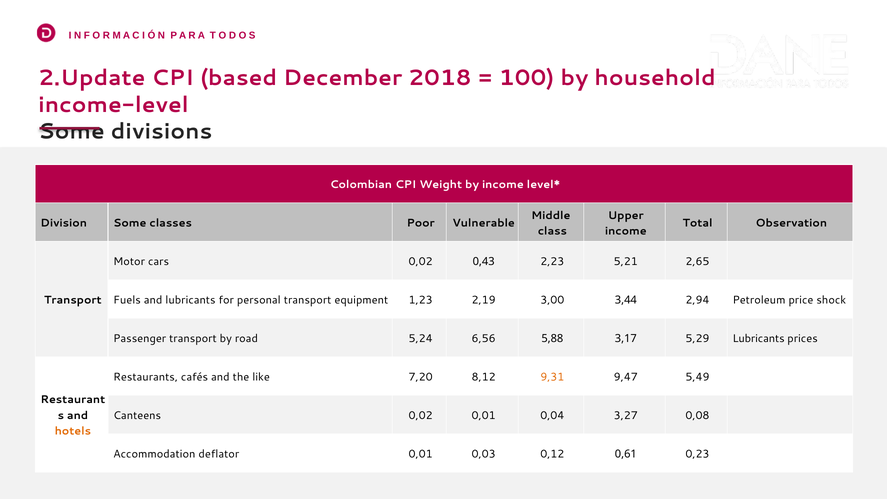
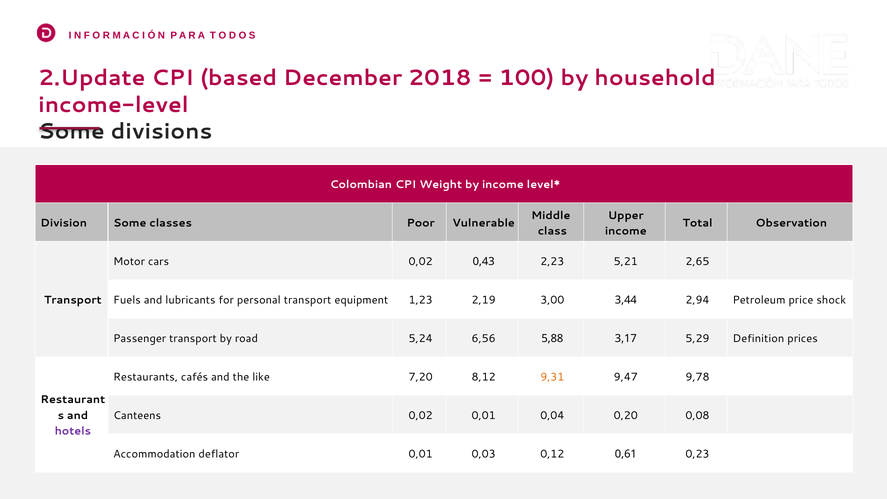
5,29 Lubricants: Lubricants -> Definition (758, 339)
5,49: 5,49 -> 9,78 (697, 377)
3,27: 3,27 -> 0,20 (626, 415)
hotels colour: orange -> purple (73, 431)
